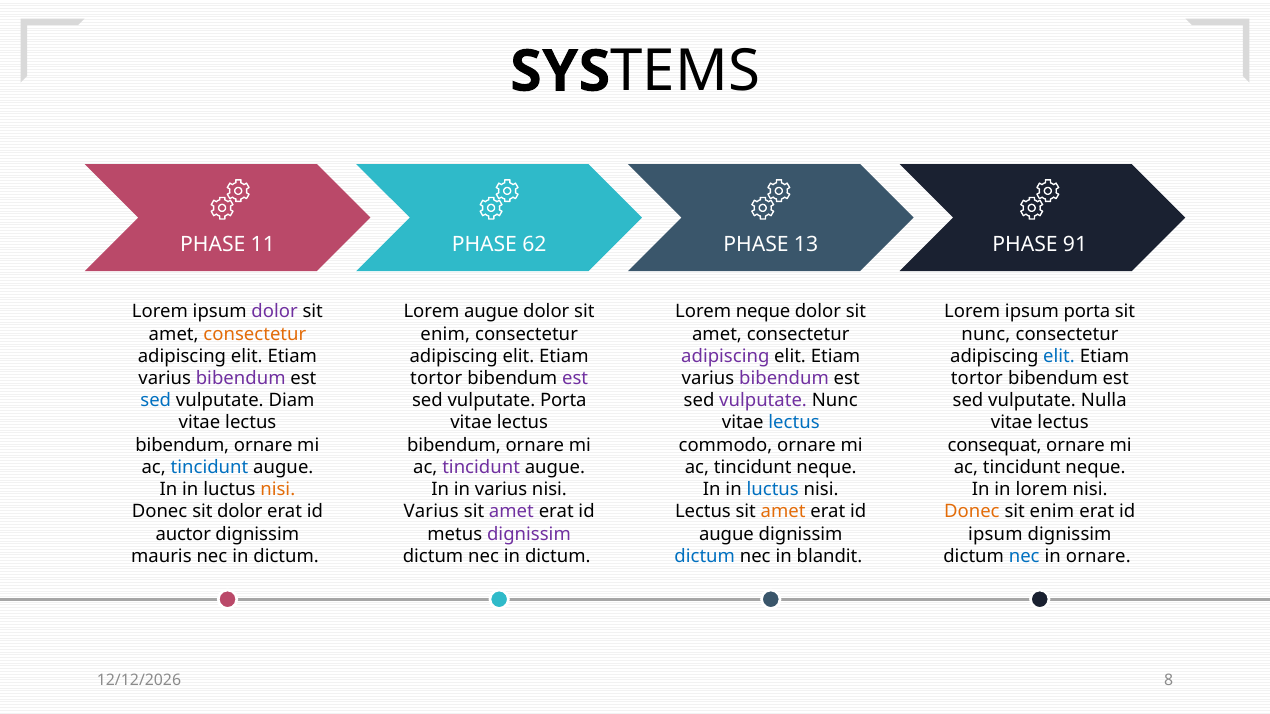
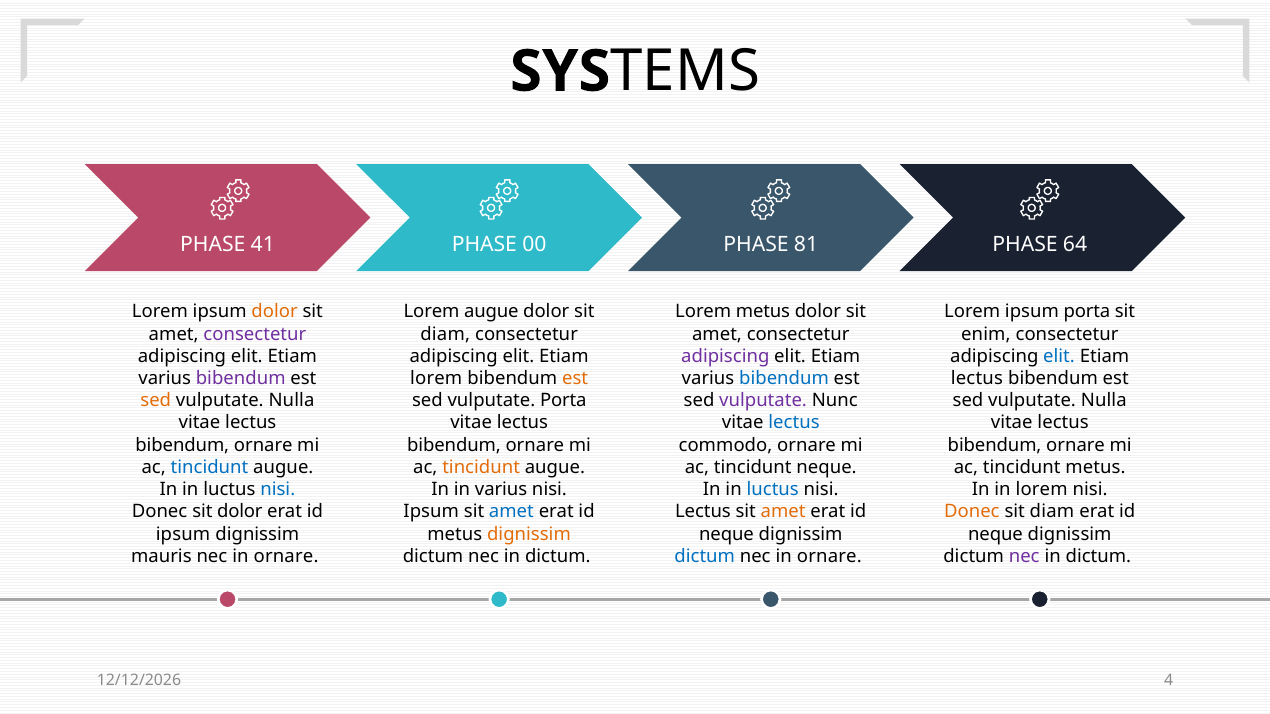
11: 11 -> 41 (263, 245)
62: 62 -> 00 (534, 245)
13: 13 -> 81 (806, 245)
91: 91 -> 64 (1075, 245)
dolor colour: purple -> orange (275, 312)
Lorem neque: neque -> metus (763, 312)
consectetur colour: orange -> purple (255, 334)
enim: enim -> diam (445, 334)
nunc: nunc -> enim (986, 334)
tortor: tortor -> lorem (436, 379)
est colour: purple -> orange (575, 379)
bibendum colour: purple -> blue (784, 379)
tortor: tortor -> lectus (977, 379)
sed colour: blue -> orange (156, 401)
Diam: Diam -> Nulla (291, 401)
consequat: consequat -> bibendum (995, 445)
tincidunt colour: purple -> orange (481, 468)
neque: neque -> metus (1096, 468)
nisi colour: orange -> blue (278, 490)
Varius: Varius -> Ipsum (431, 512)
amet colour: purple -> blue (511, 512)
enim: enim -> diam (1052, 512)
auctor: auctor -> ipsum (183, 534)
dignissim colour: purple -> orange (529, 534)
augue: augue -> neque (726, 534)
ipsum: ipsum -> neque (995, 534)
dictum: dictum -> ornare (286, 556)
blandit: blandit -> ornare (829, 556)
nec colour: blue -> purple (1024, 556)
ornare: ornare -> dictum (1098, 556)
8: 8 -> 4 (1169, 681)
